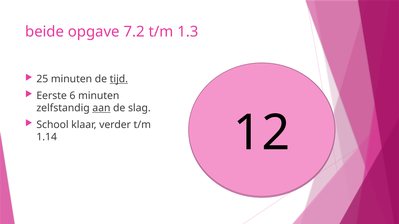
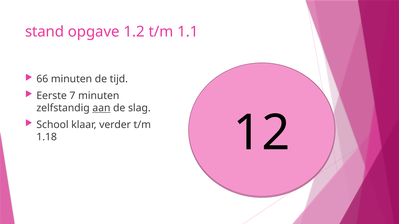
beide: beide -> stand (45, 32)
7.2: 7.2 -> 1.2 (134, 32)
1.3: 1.3 -> 1.1 (188, 32)
25: 25 -> 66 (42, 79)
tijd underline: present -> none (119, 79)
6: 6 -> 7 (72, 96)
1.14: 1.14 -> 1.18 (47, 137)
